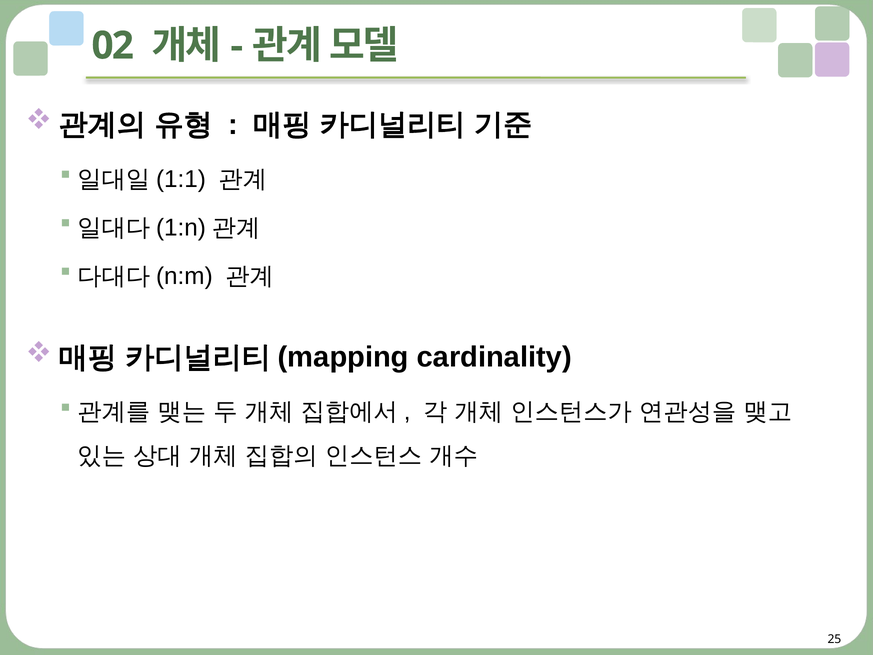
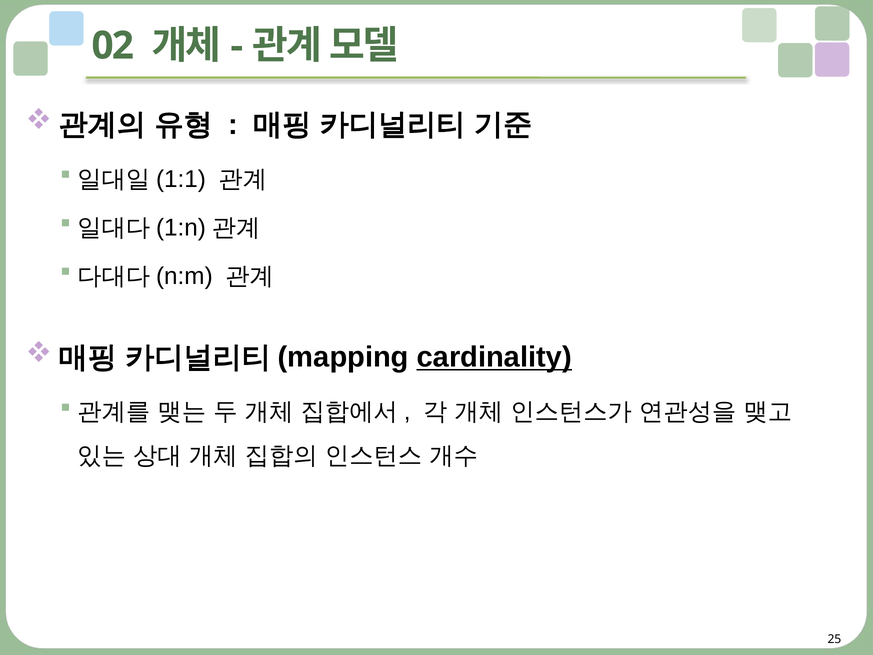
cardinality underline: none -> present (494, 357)
